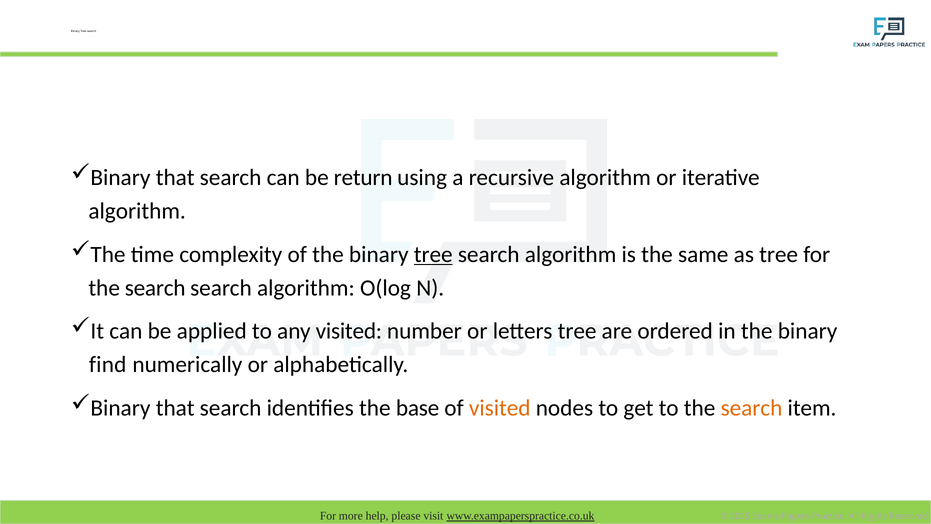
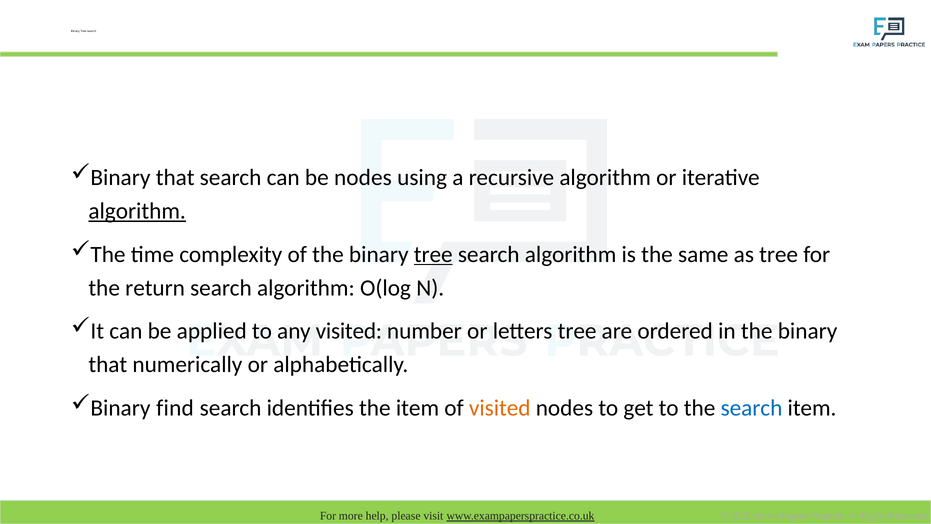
be return: return -> nodes (363, 178)
algorithm underline: none -> present (137, 211)
search: search -> return (155, 288)
find: find -> that (108, 365)
that: that -> find (175, 408)
the base: base -> item (417, 408)
search colour: orange -> blue (752, 408)
